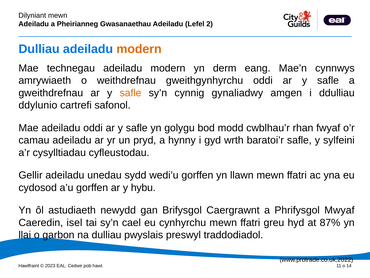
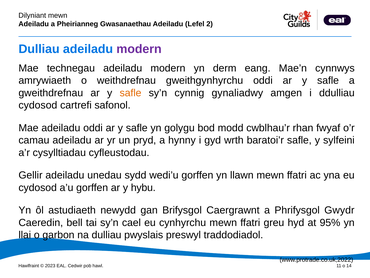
modern colour: orange -> purple (139, 49)
ddylunio: ddylunio -> cydosod (38, 105)
Mwyaf: Mwyaf -> Gwydr (339, 210)
isel: isel -> bell (75, 222)
87%: 87% -> 95% (330, 222)
